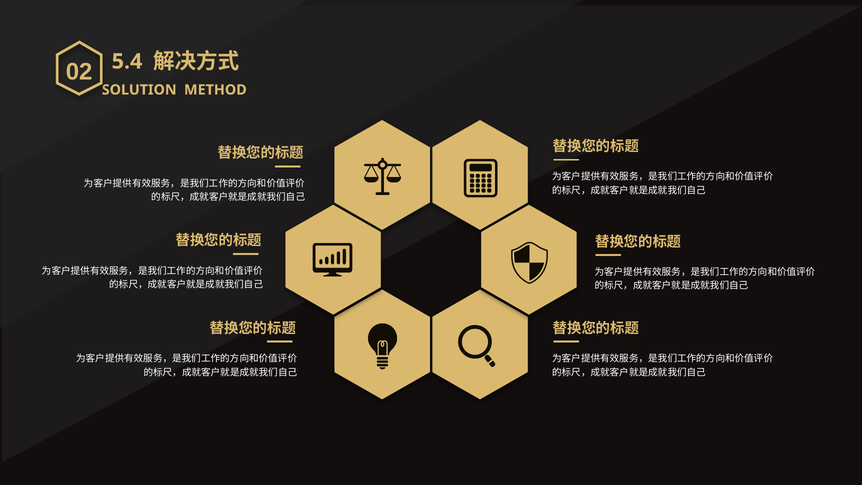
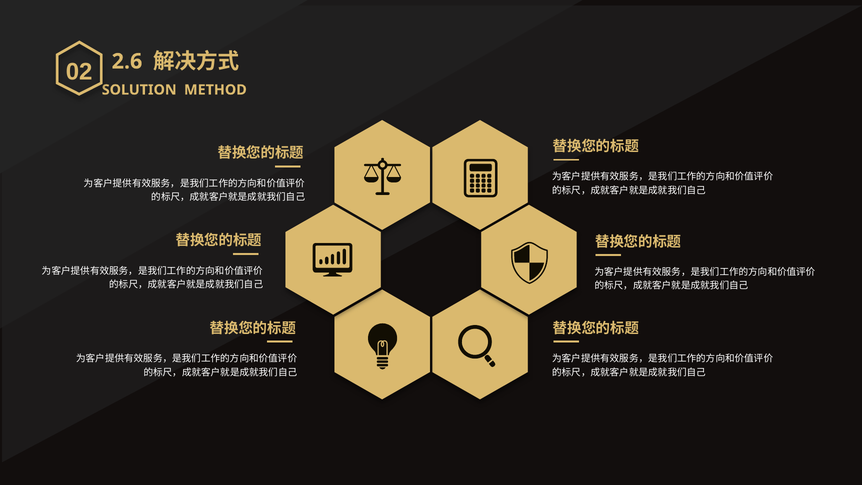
5.4: 5.4 -> 2.6 (127, 61)
